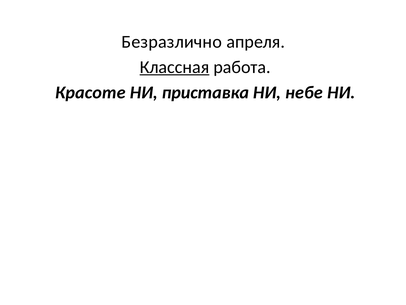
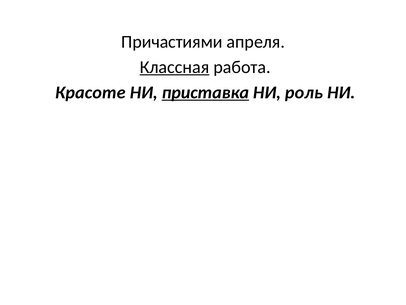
Безразлично: Безразлично -> Причастиями (172, 42)
приставка underline: none -> present (205, 92)
небе: небе -> роль (304, 92)
